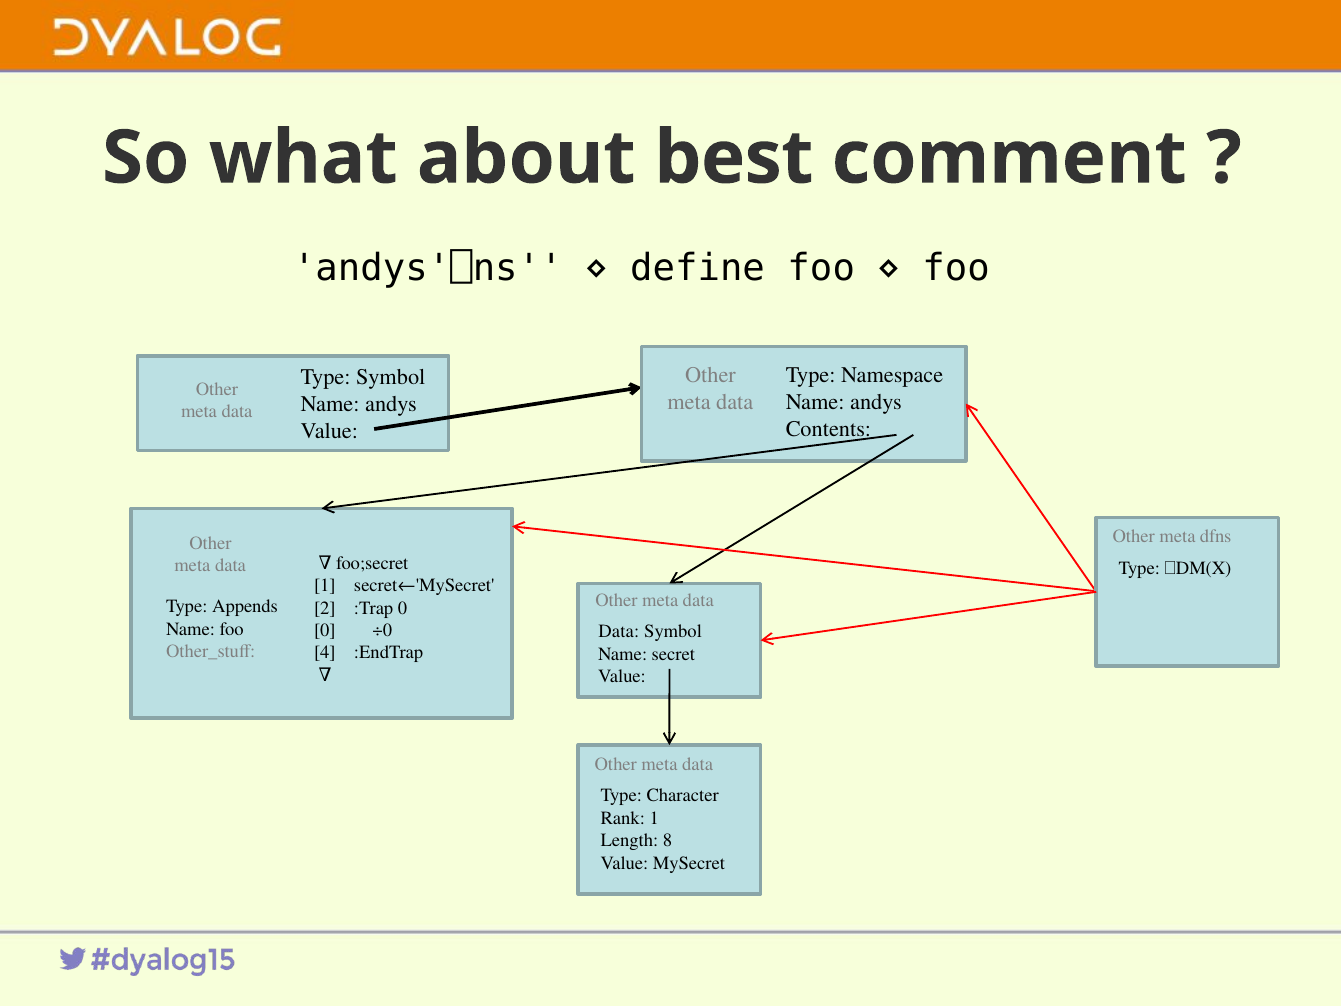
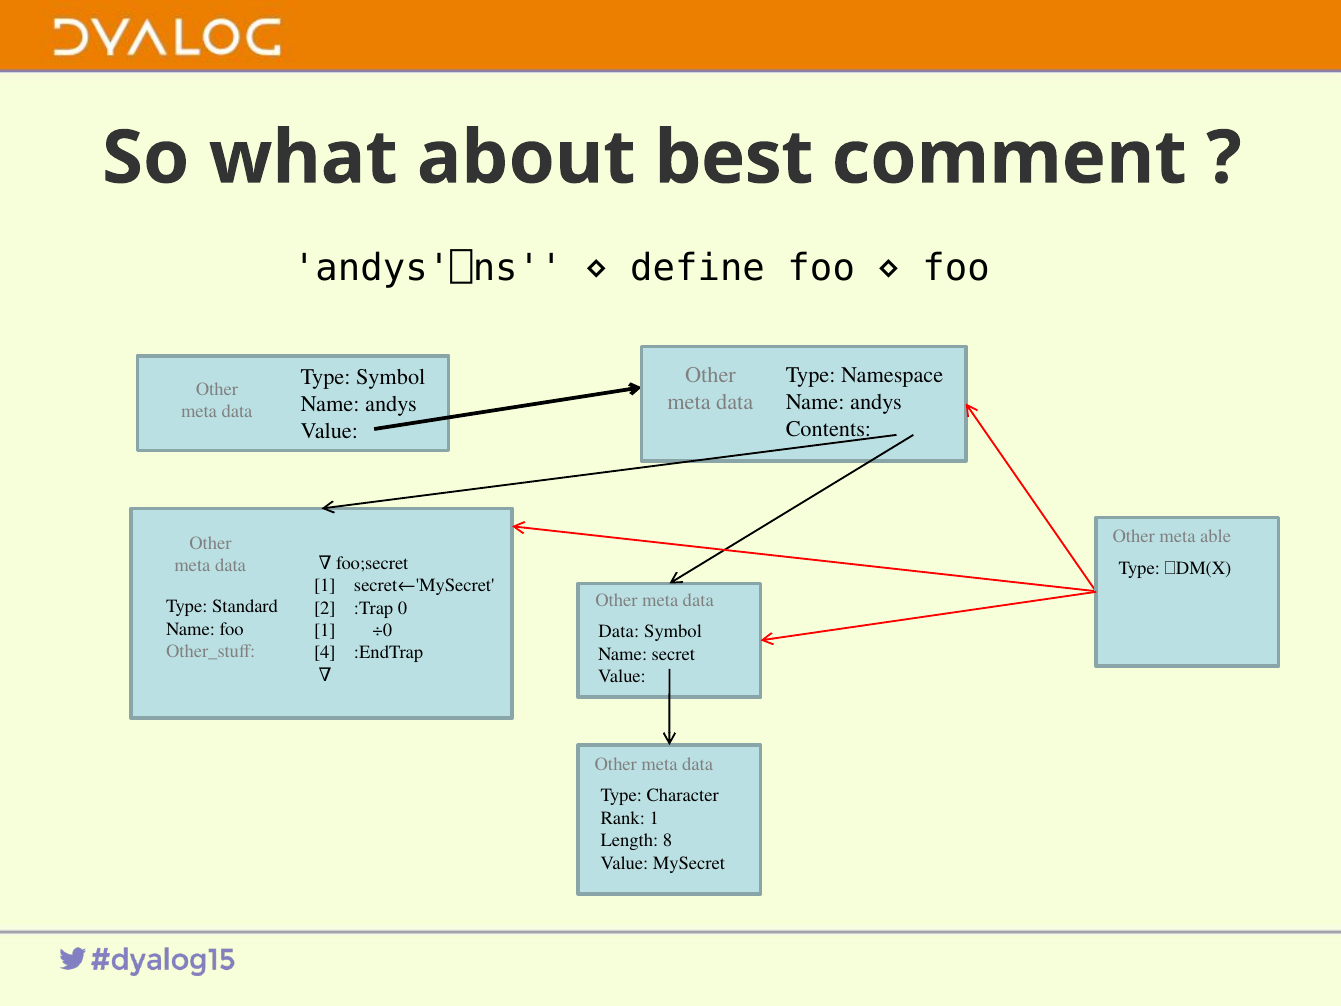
dfns: dfns -> able (1216, 536)
Appends: Appends -> Standard (245, 606)
0: 0 -> 1 (325, 630)
